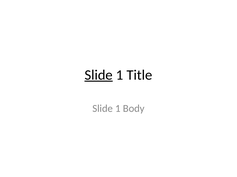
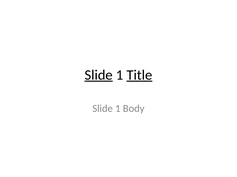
Title underline: none -> present (139, 75)
